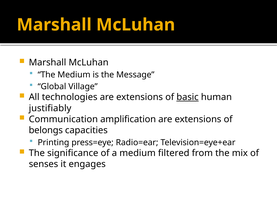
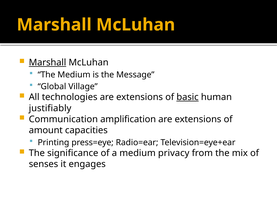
Marshall underline: none -> present (48, 63)
belongs: belongs -> amount (46, 131)
filtered: filtered -> privacy (174, 154)
